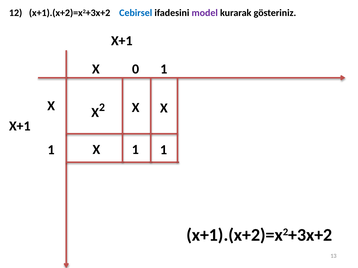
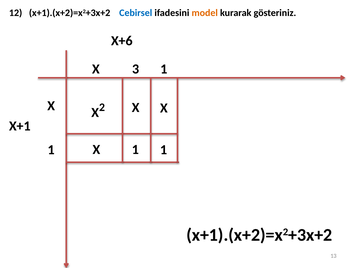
model colour: purple -> orange (205, 13)
X+1: X+1 -> X+6 (122, 41)
0: 0 -> 3 (136, 69)
